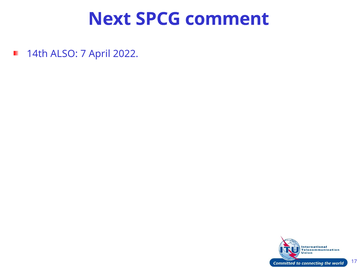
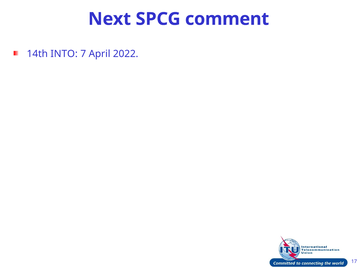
ALSO: ALSO -> INTO (64, 54)
